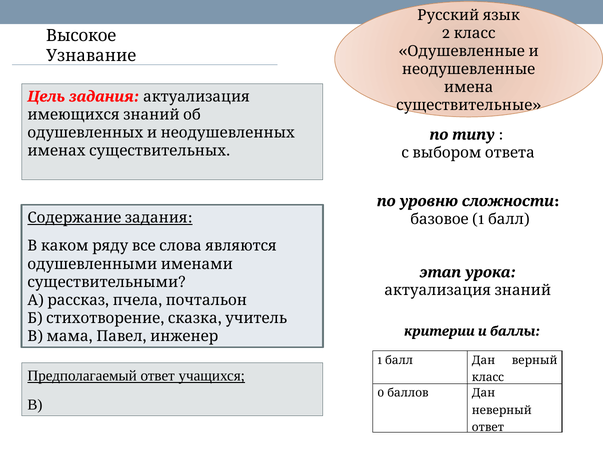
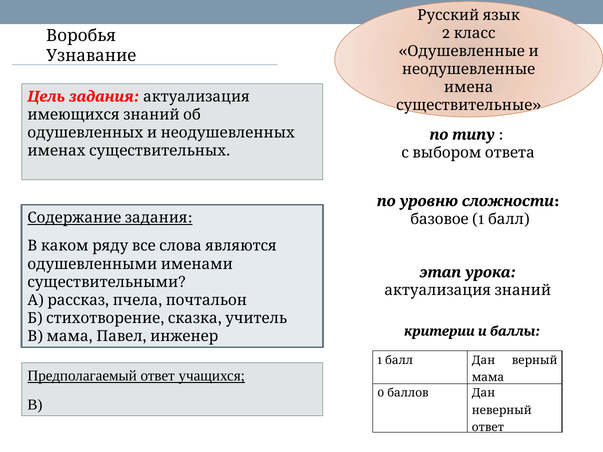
Высокое: Высокое -> Воробья (81, 36)
класс: класс -> мама (488, 378)
